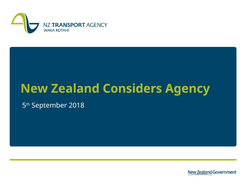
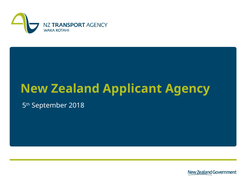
Considers: Considers -> Applicant (132, 89)
